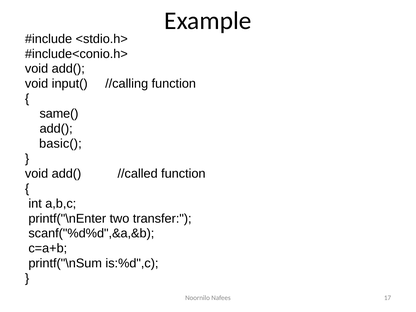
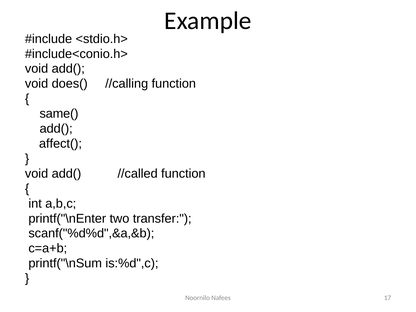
input(: input( -> does( (70, 84)
basic(: basic( -> affect( (60, 144)
